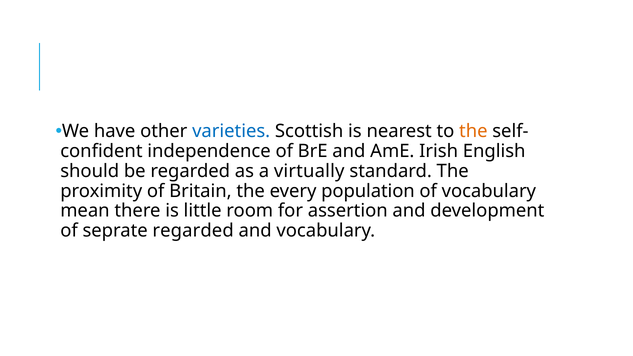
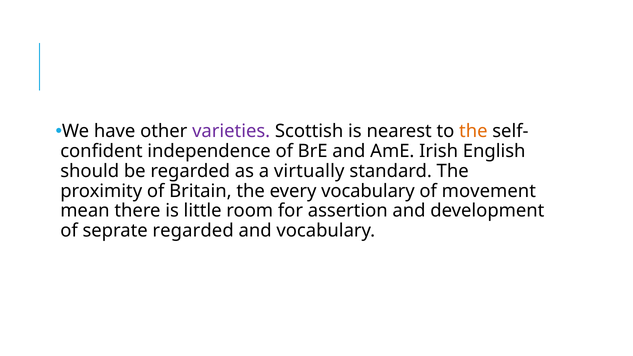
varieties colour: blue -> purple (231, 131)
every population: population -> vocabulary (368, 191)
of vocabulary: vocabulary -> movement (489, 191)
